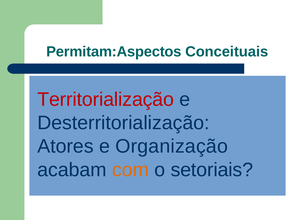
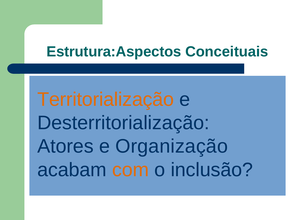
Permitam:Aspectos: Permitam:Aspectos -> Estrutura:Aspectos (114, 52)
Territorialização colour: red -> orange (106, 99)
setoriais: setoriais -> inclusão (212, 170)
